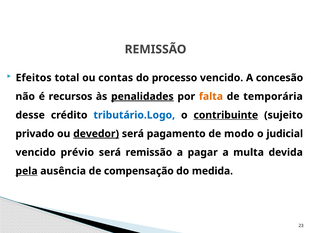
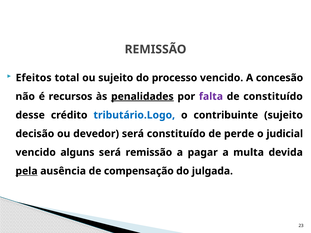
ou contas: contas -> sujeito (116, 78)
falta colour: orange -> purple (211, 97)
de temporária: temporária -> constituído (273, 97)
contribuinte underline: present -> none (226, 115)
privado: privado -> decisão (35, 134)
devedor underline: present -> none (96, 134)
será pagamento: pagamento -> constituído (176, 134)
modo: modo -> perde (239, 134)
prévio: prévio -> alguns (77, 153)
medida: medida -> julgada (212, 171)
